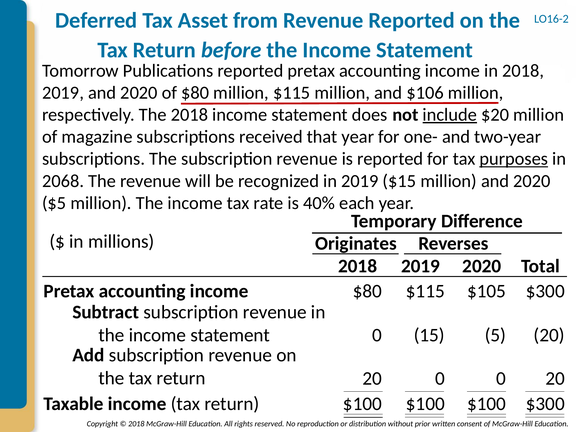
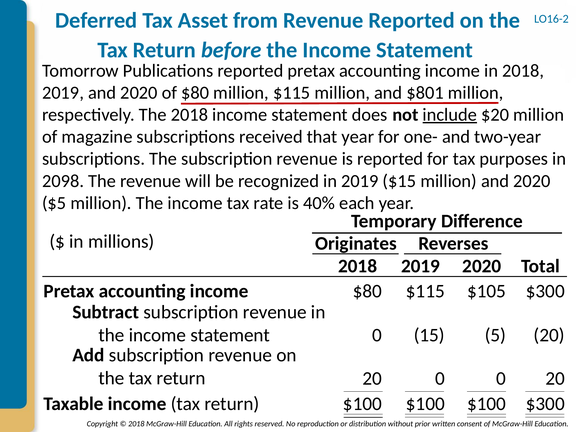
$106: $106 -> $801 (425, 93)
purposes underline: present -> none (514, 159)
2068: 2068 -> 2098 (63, 181)
